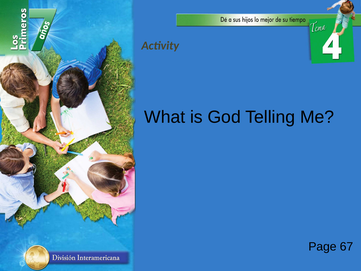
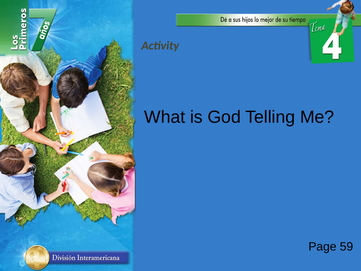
67: 67 -> 59 (346, 246)
